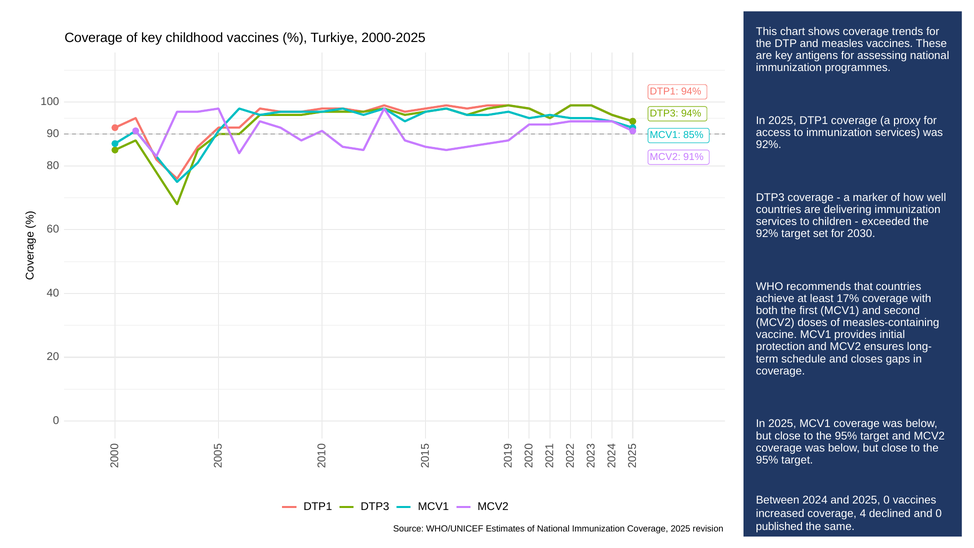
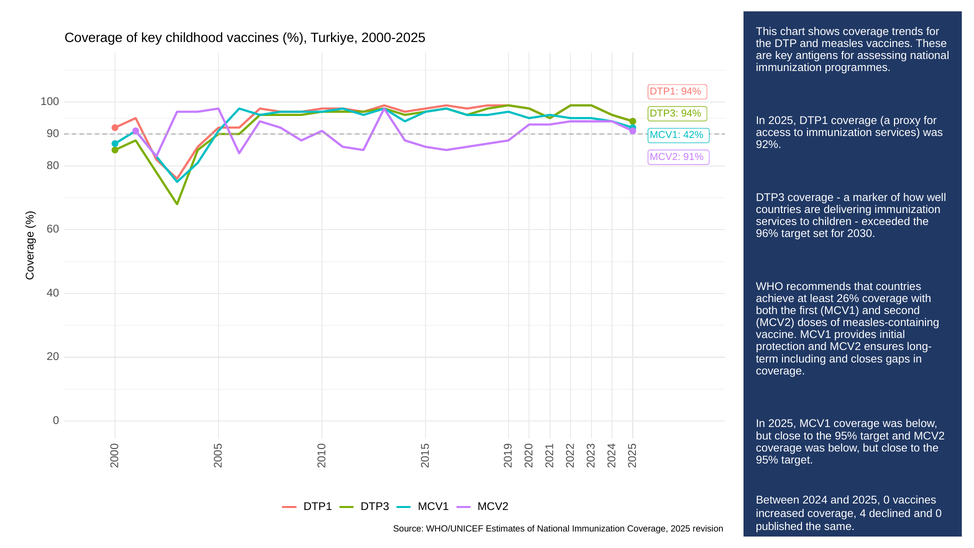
85%: 85% -> 42% (693, 135)
92%: 92% -> 96% (767, 234)
17%: 17% -> 26% (848, 299)
schedule: schedule -> including (804, 359)
